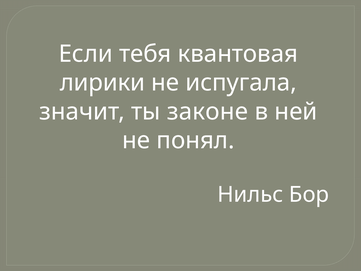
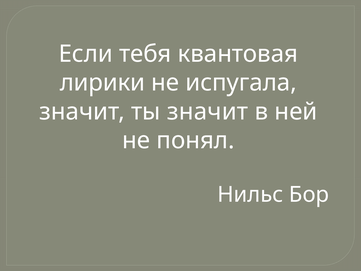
ты законе: законе -> значит (207, 112)
